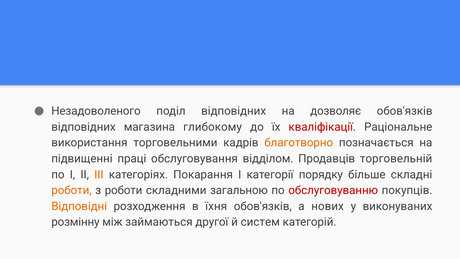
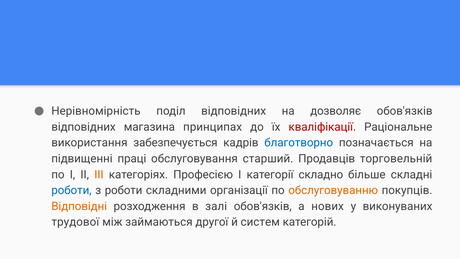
Незадоволеного: Незадоволеного -> Нерівномірність (96, 111)
глибокому: глибокому -> принципах (213, 127)
торговельними: торговельними -> забезпечується (175, 143)
благотворно colour: orange -> blue (299, 143)
відділом: відділом -> старший (268, 159)
Покарання: Покарання -> Професією (203, 174)
порядку: порядку -> складно (321, 174)
роботи colour: orange -> blue (71, 190)
загальною: загальною -> організації (239, 190)
обслуговуванню colour: red -> orange (333, 190)
їхня: їхня -> залі (216, 206)
розмінну: розмінну -> трудової (75, 222)
